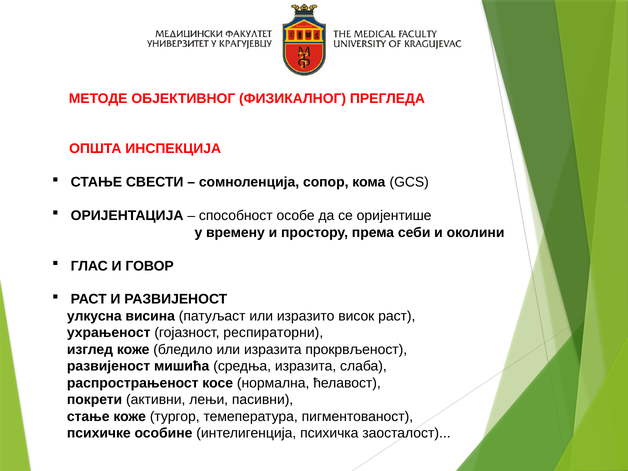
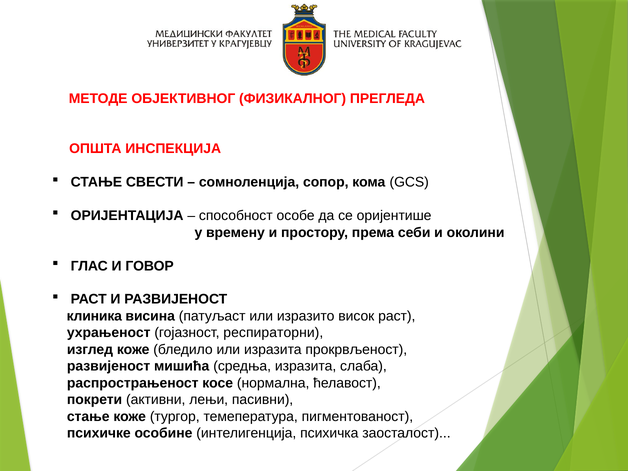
улкусна: улкусна -> клиника (94, 316)
